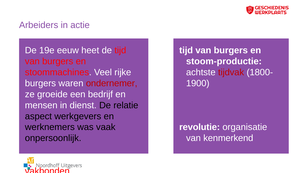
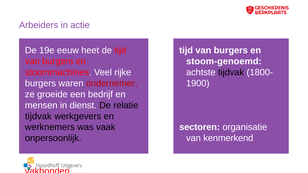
stoom-productie: stoom-productie -> stoom-genoemd (224, 61)
tijdvak colour: red -> black (231, 72)
aspect: aspect -> tijdvak (38, 116)
revolutie: revolutie -> sectoren (200, 127)
